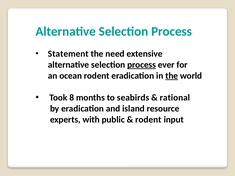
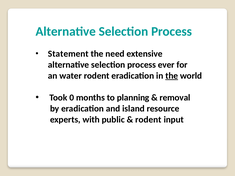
process underline: present -> none (142, 65)
ocean: ocean -> water (71, 76)
8: 8 -> 0 (72, 98)
seabirds: seabirds -> planning (133, 98)
rational: rational -> removal (175, 98)
